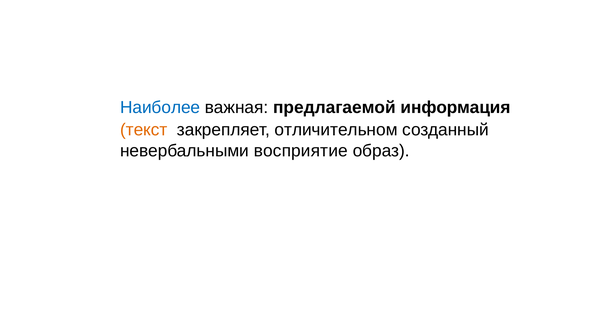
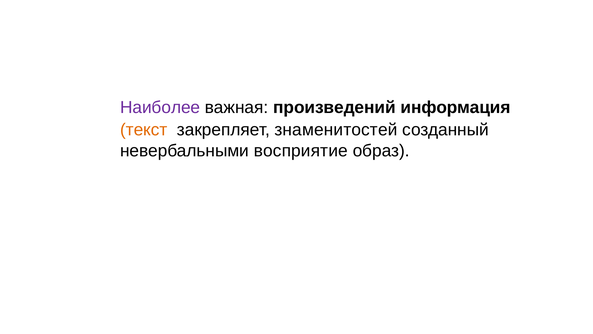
Наиболее colour: blue -> purple (160, 107)
предлагаемой: предлагаемой -> произведений (334, 107)
отличительном: отличительном -> знаменитостей (336, 130)
